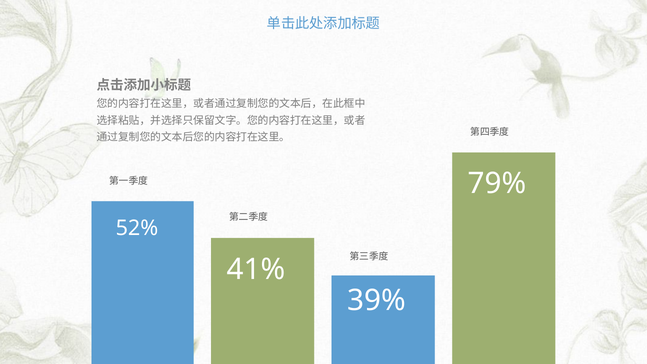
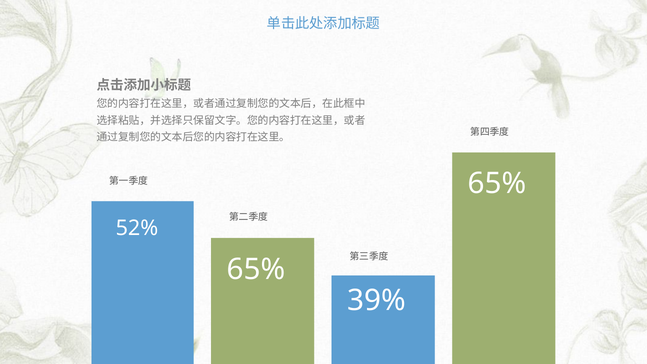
79%: 79% -> 65% (497, 183)
41%: 41% -> 65% (256, 270)
